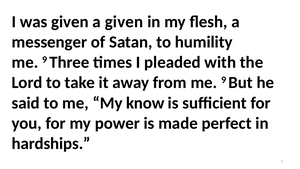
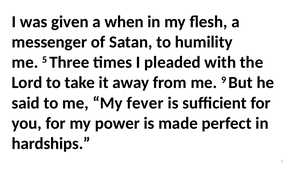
a given: given -> when (124, 22)
9: 9 -> 5 (45, 60)
know: know -> fever (145, 103)
